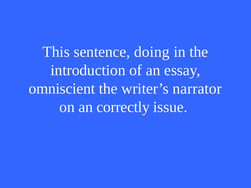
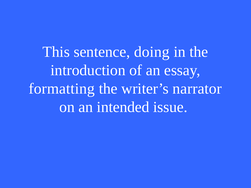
omniscient: omniscient -> formatting (62, 89)
correctly: correctly -> intended (123, 107)
